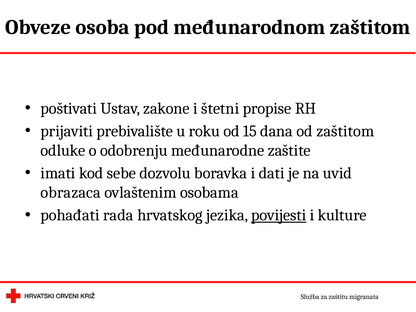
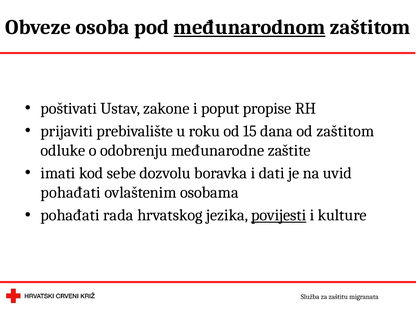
međunarodnom underline: none -> present (249, 27)
štetni: štetni -> poput (220, 108)
obrazaca: obrazaca -> pohađati (71, 193)
